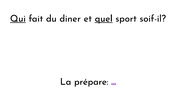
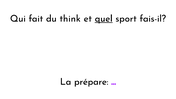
Qui underline: present -> none (18, 19)
diner: diner -> think (70, 19)
soif-il: soif-il -> fais-il (153, 19)
